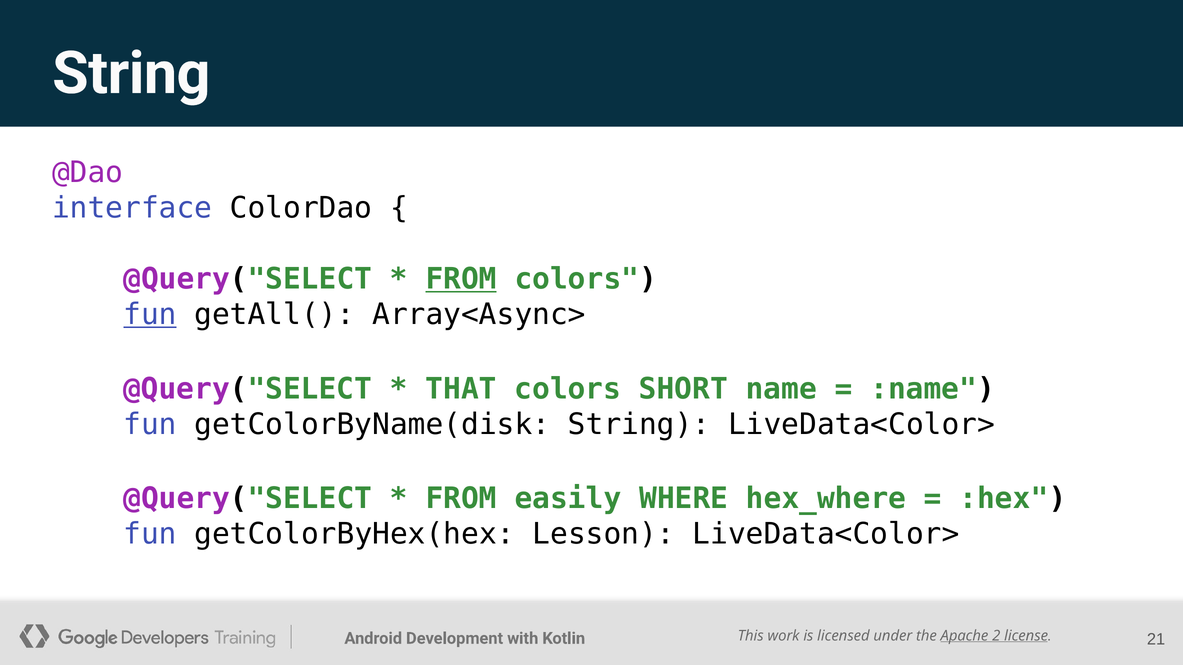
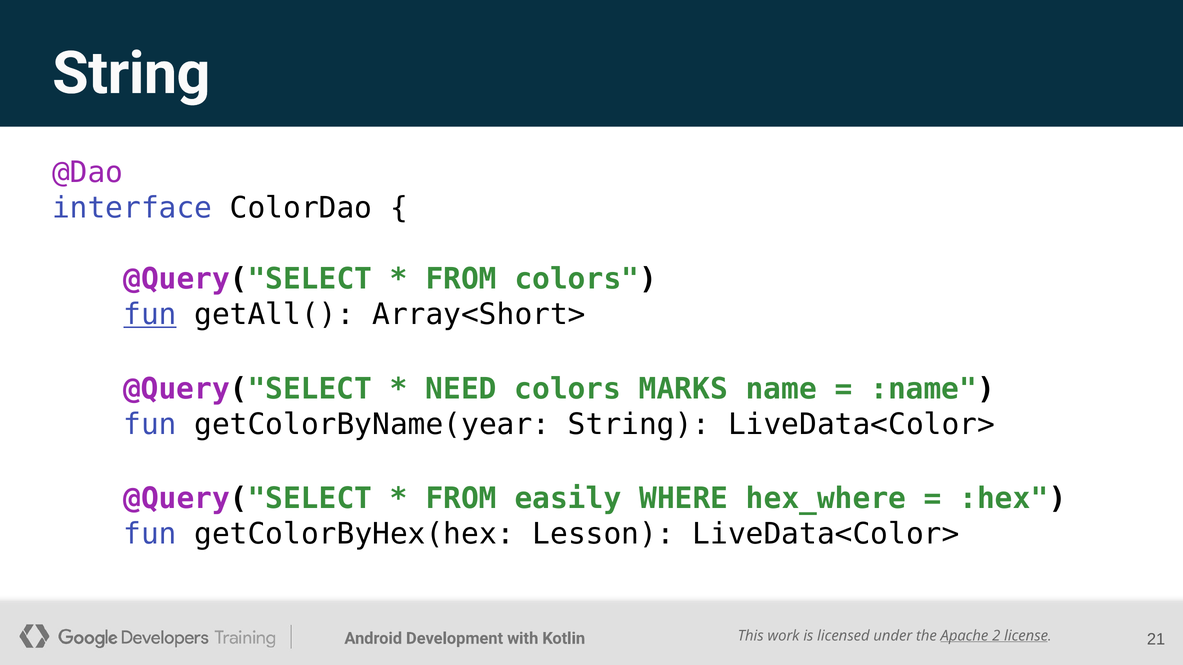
FROM underline: present -> none (461, 279)
Array<Async>: Array<Async> -> Array<Short> (479, 315)
THAT: THAT -> NEED (461, 389)
SHORT: SHORT -> MARKS (683, 389)
getColorByName(disk: getColorByName(disk -> getColorByName(year (372, 425)
